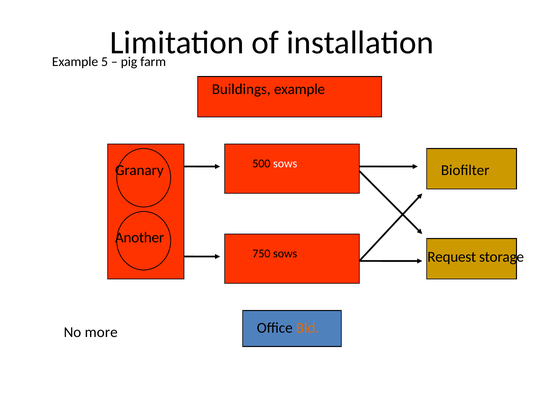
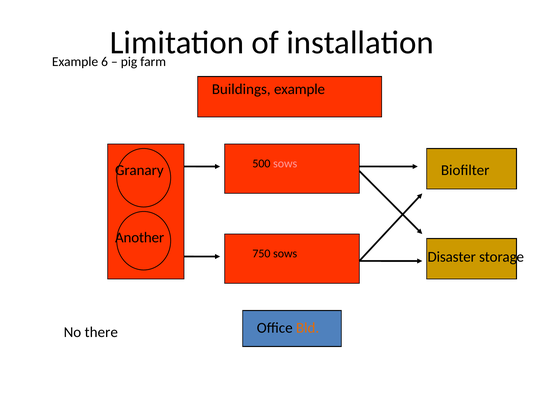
5: 5 -> 6 (105, 61)
sows colour: white -> pink (285, 163)
Request: Request -> Disaster (452, 256)
more: more -> there (101, 332)
